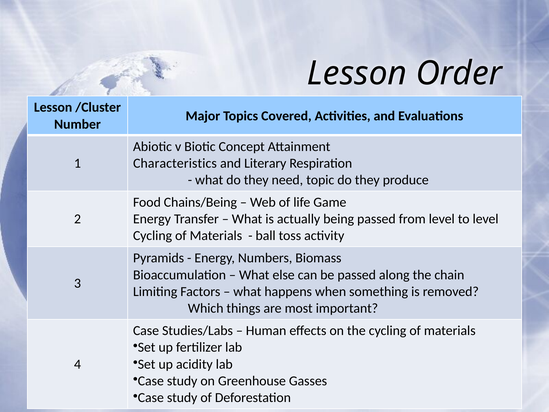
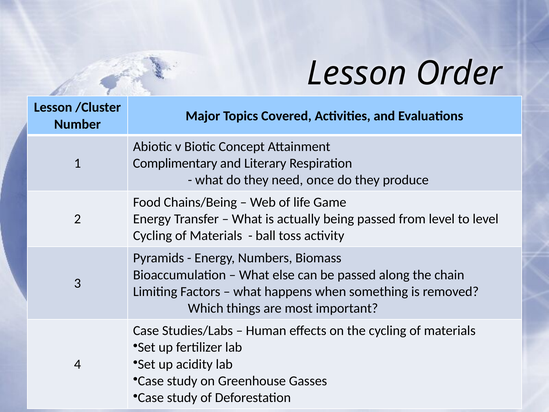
Characteristics: Characteristics -> Complimentary (175, 163)
topic: topic -> once (320, 180)
